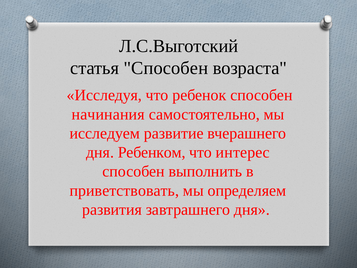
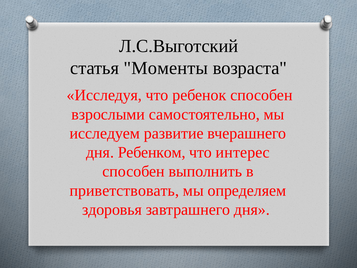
статья Способен: Способен -> Моменты (166, 68)
начинания: начинания -> взрослыми (108, 114)
развития: развития -> здоровья (112, 209)
